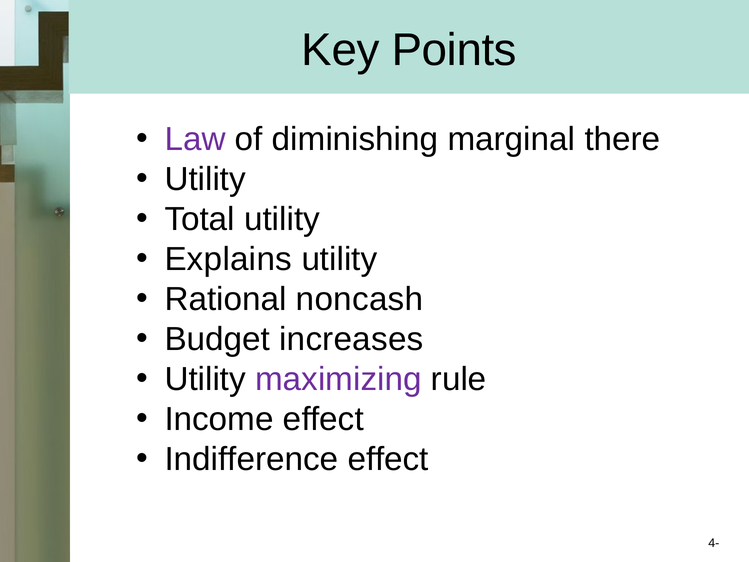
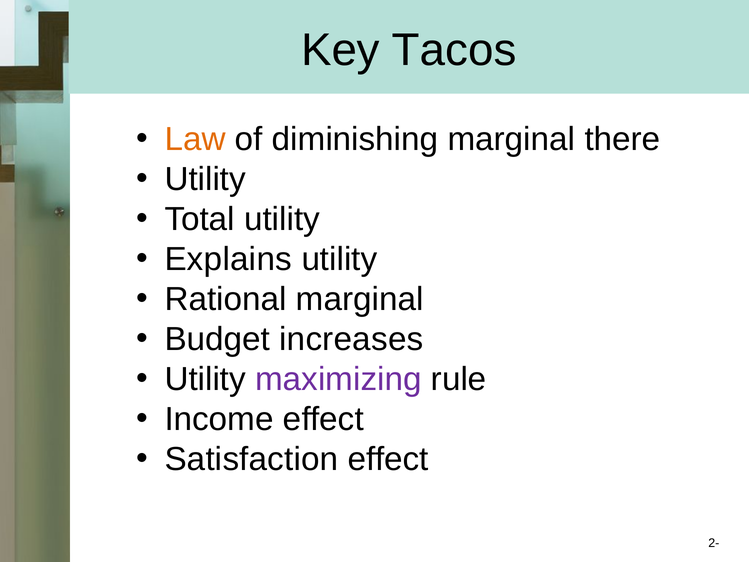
Points: Points -> Tacos (454, 50)
Law colour: purple -> orange (195, 139)
Rational noncash: noncash -> marginal (360, 299)
Indifference: Indifference -> Satisfaction (251, 459)
4-: 4- -> 2- (714, 543)
